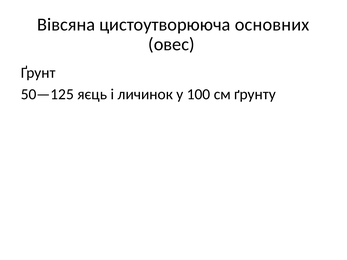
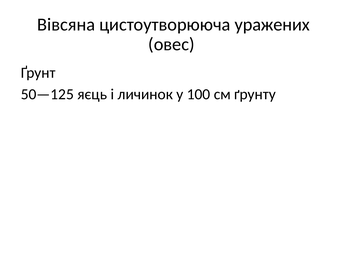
основних: основних -> уражених (272, 25)
